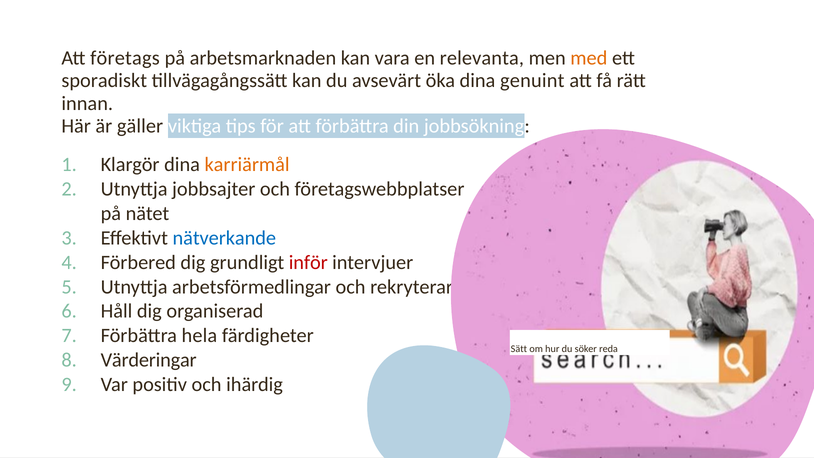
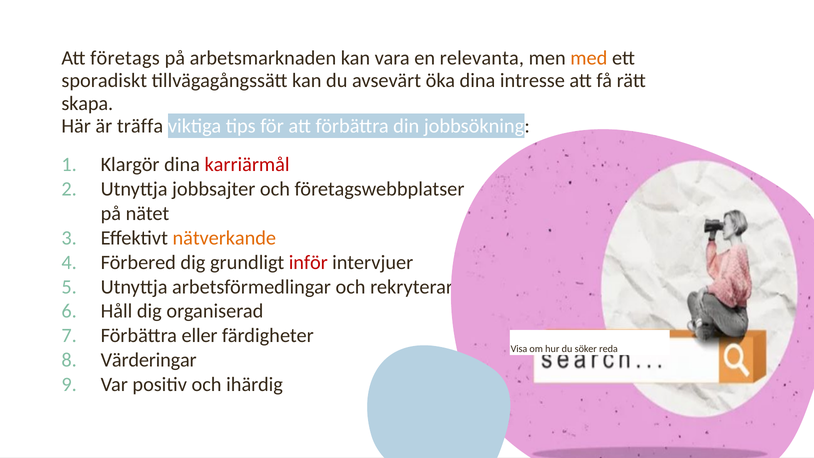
genuint: genuint -> intresse (532, 81)
innan: innan -> skapa (87, 103)
gäller: gäller -> träffa (140, 126)
karriärmål colour: orange -> red (247, 165)
nätverkande colour: blue -> orange (224, 238)
hela: hela -> eller (200, 336)
Sätt: Sätt -> Visa (519, 349)
